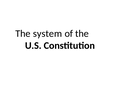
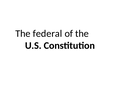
system: system -> federal (47, 34)
